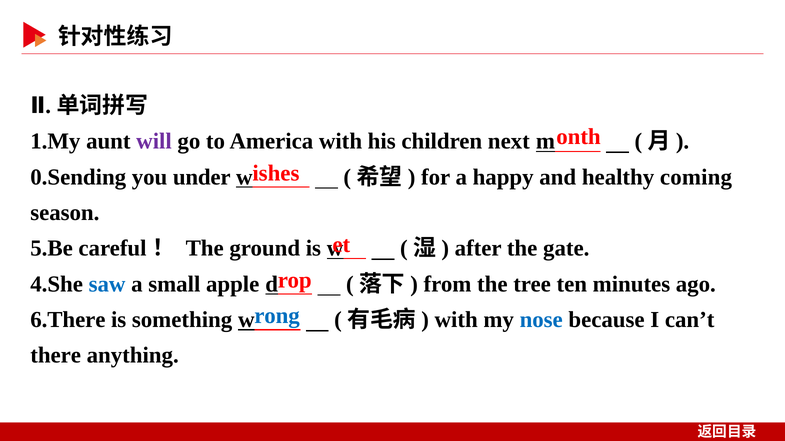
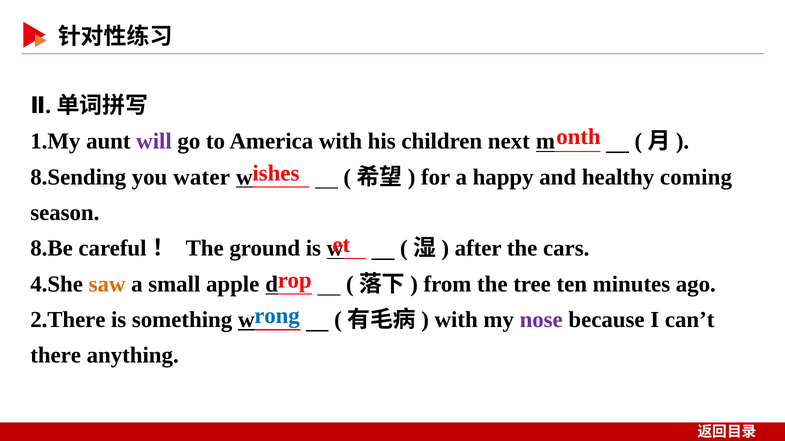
0.Sending: 0.Sending -> 8.Sending (78, 177)
under: under -> water (202, 177)
5.Be: 5.Be -> 8.Be (52, 249)
gate: gate -> cars (566, 249)
saw colour: blue -> orange (107, 284)
6.There: 6.There -> 2.There (68, 320)
nose colour: blue -> purple (541, 320)
